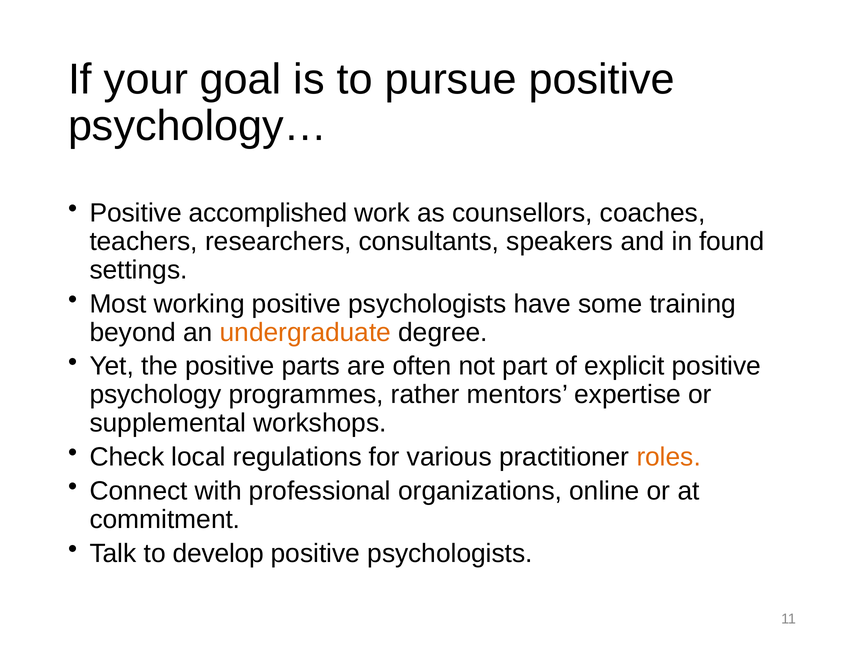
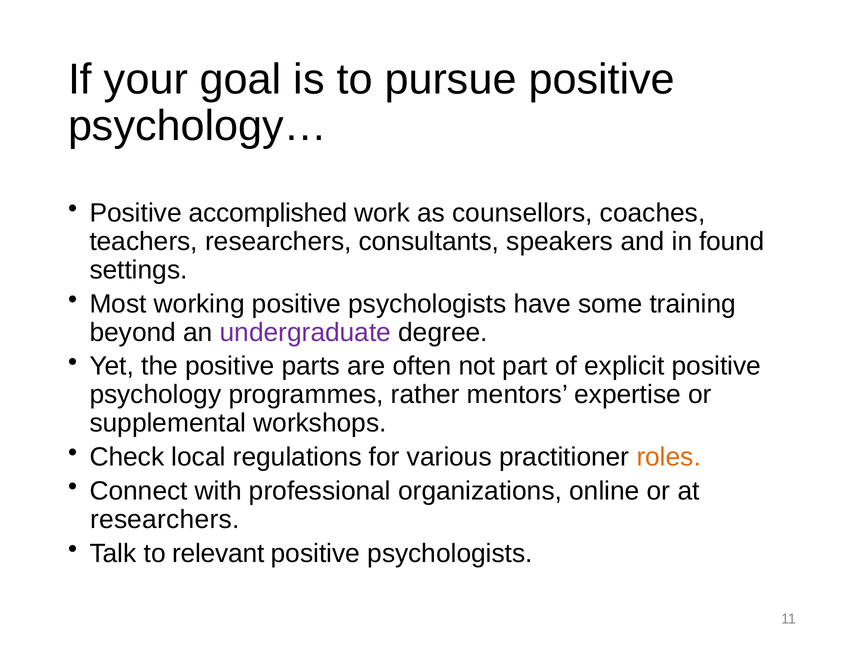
undergraduate colour: orange -> purple (305, 332)
commitment: commitment -> researchers (165, 519)
develop: develop -> relevant (218, 553)
